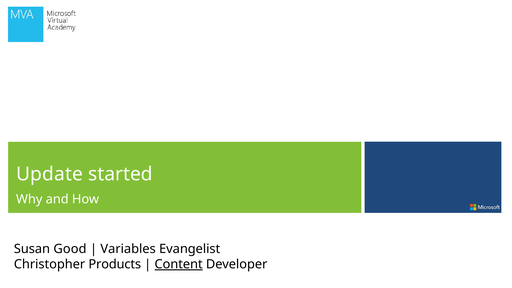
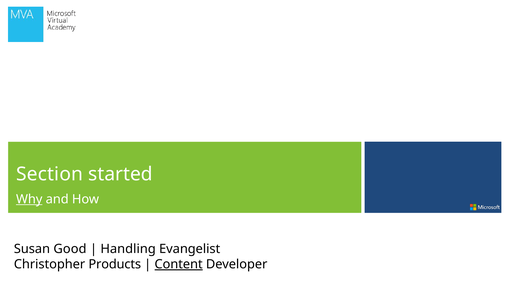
Update: Update -> Section (50, 174)
Why underline: none -> present (29, 199)
Variables: Variables -> Handling (128, 249)
